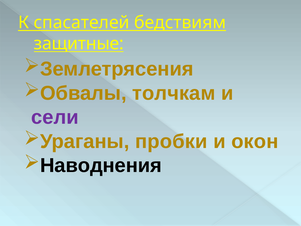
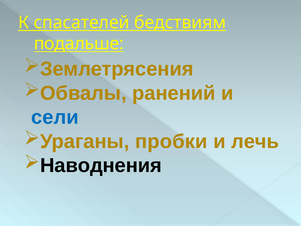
защитные: защитные -> подальше (79, 44)
толчкам: толчкам -> ранений (174, 93)
сели colour: purple -> blue (55, 117)
окон: окон -> лечь (255, 141)
